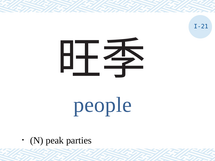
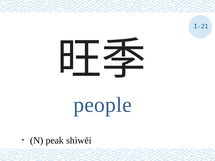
parties: parties -> shìwēi (79, 141)
